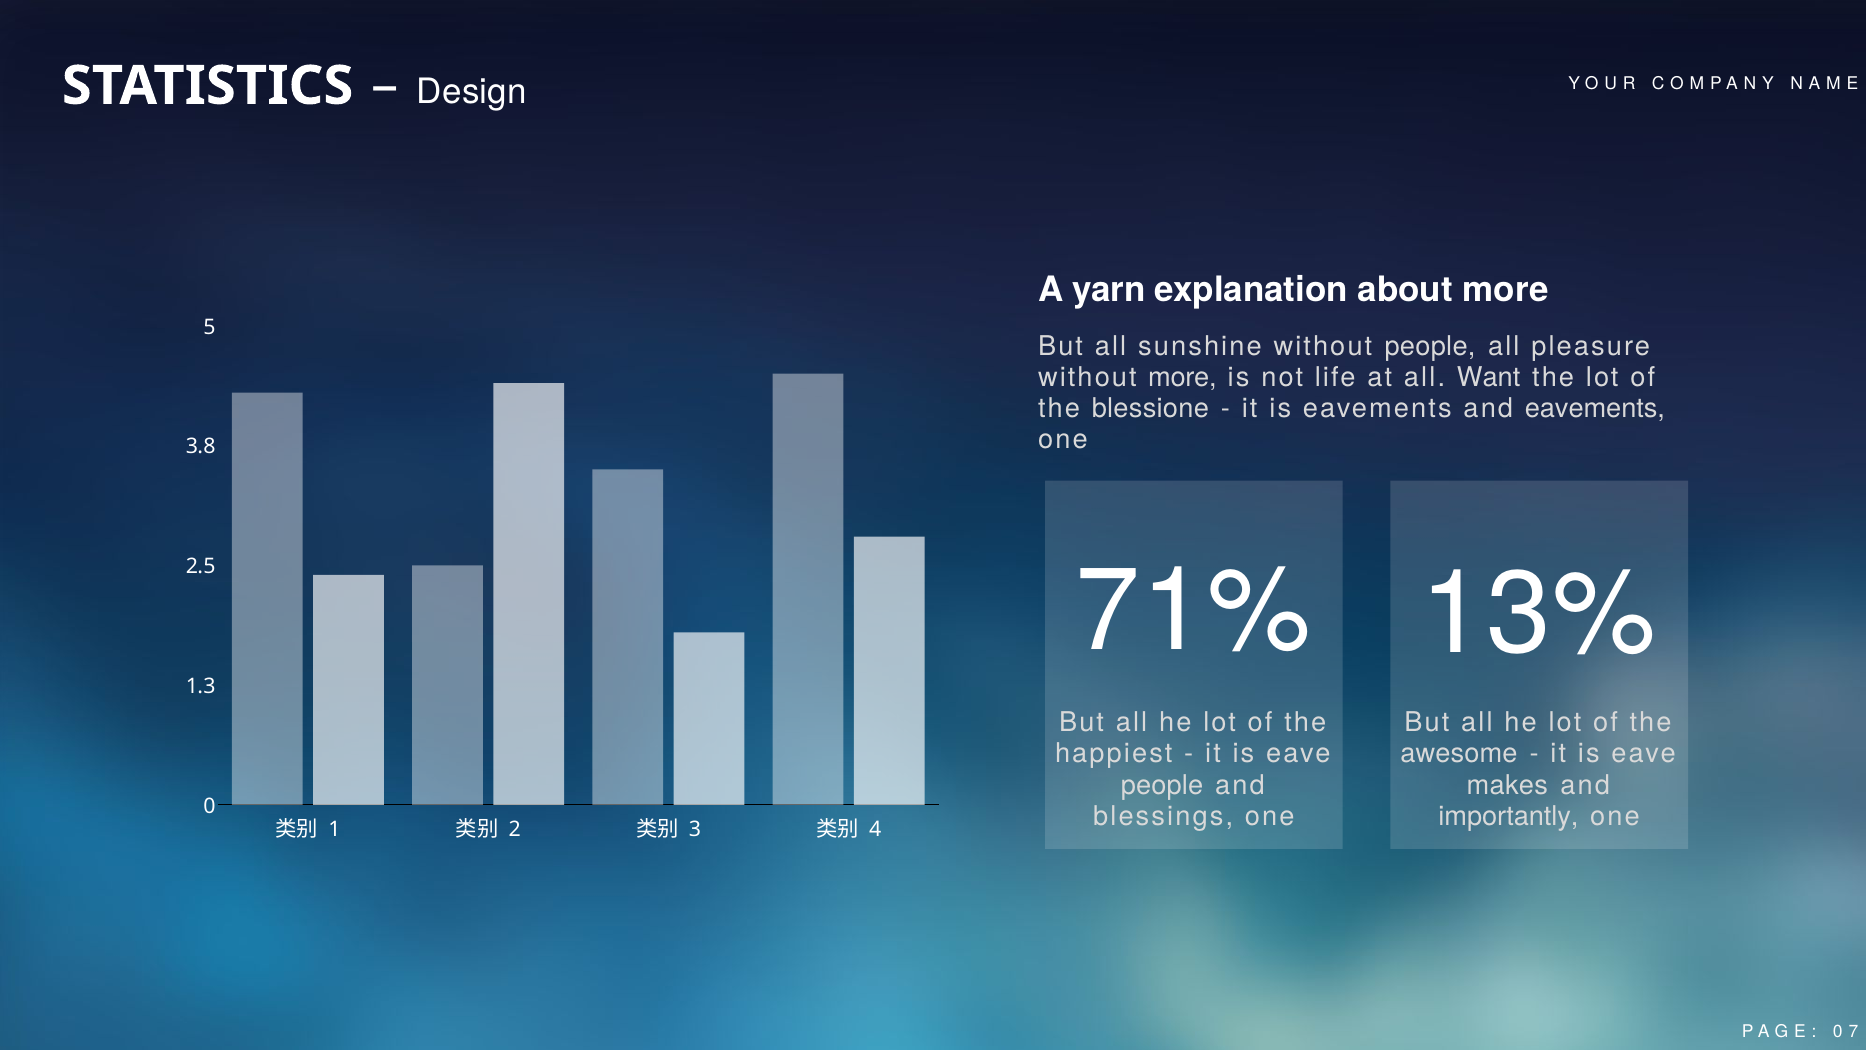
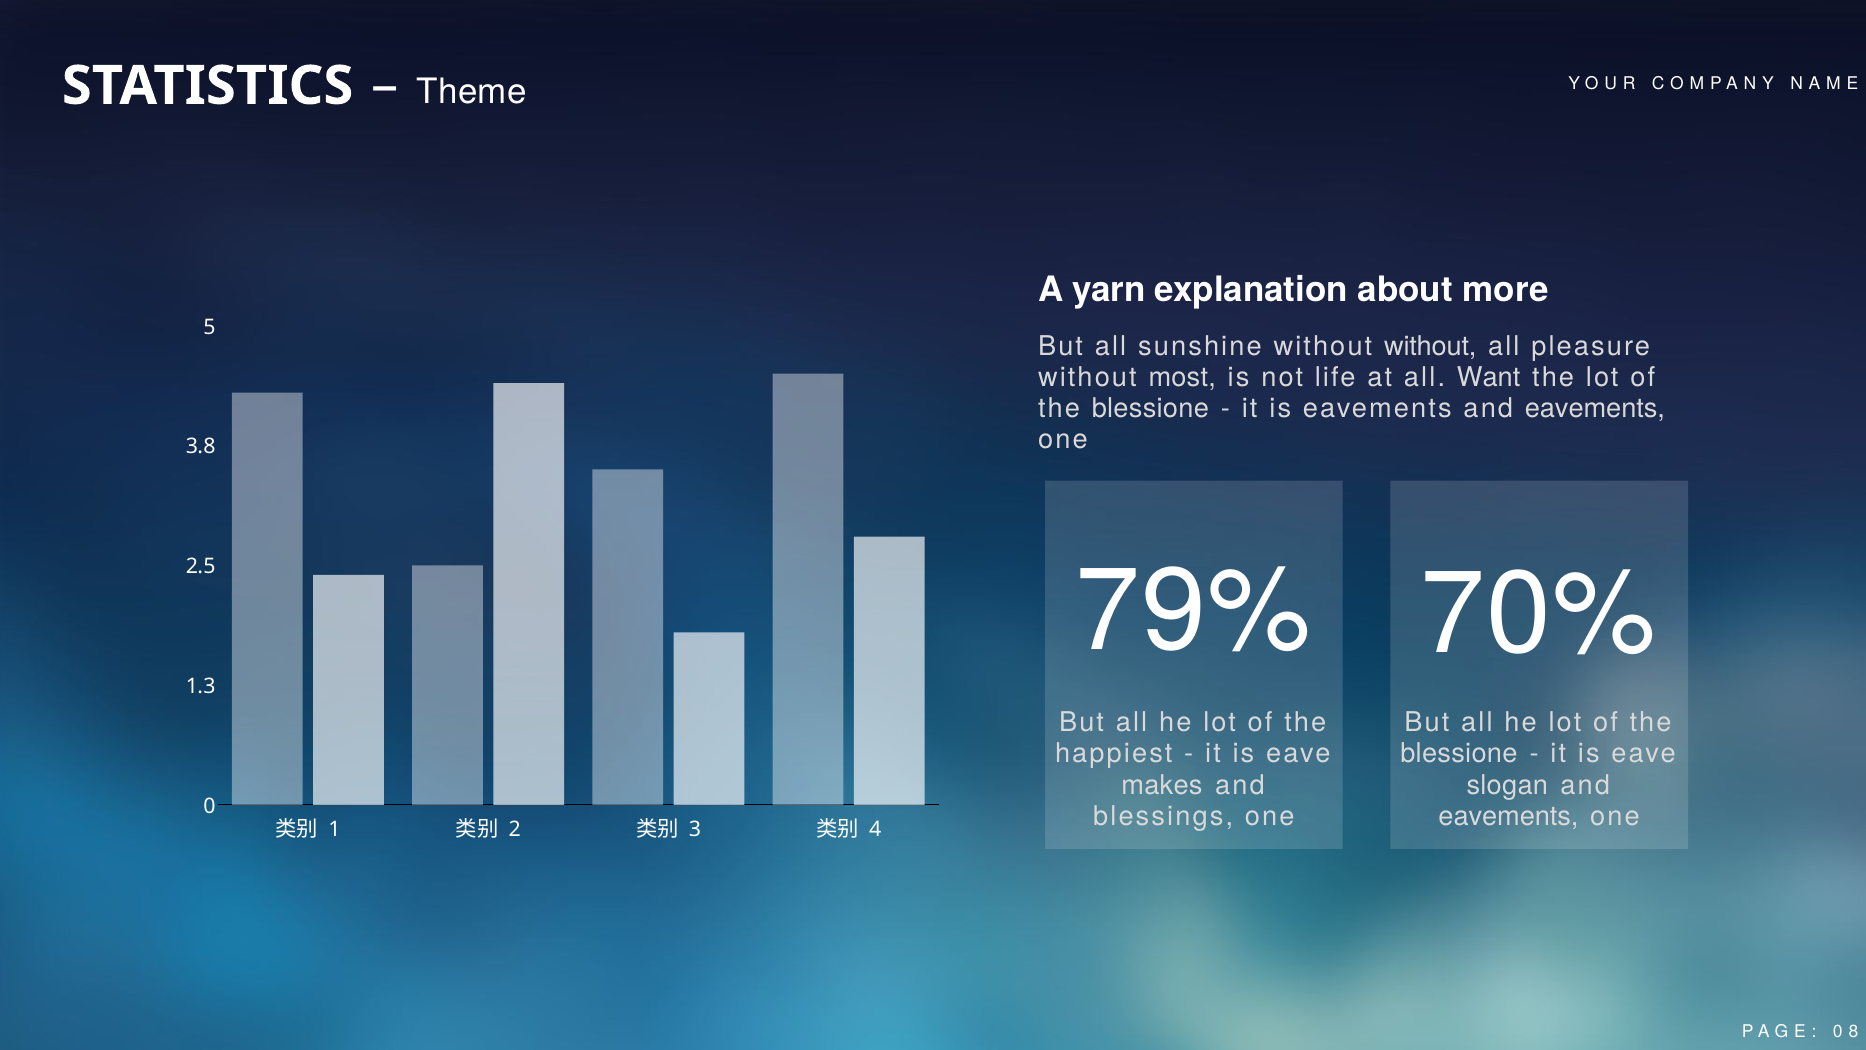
Design: Design -> Theme (472, 92)
without people: people -> without (1430, 346)
without more: more -> most (1182, 377)
71%: 71% -> 79% (1193, 611)
13%: 13% -> 70% (1539, 614)
awesome: awesome -> blessione (1459, 754)
people: people -> makes (1162, 785)
makes: makes -> slogan (1507, 785)
importantly: importantly -> eavements (1509, 816)
7: 7 -> 8 (1853, 1031)
